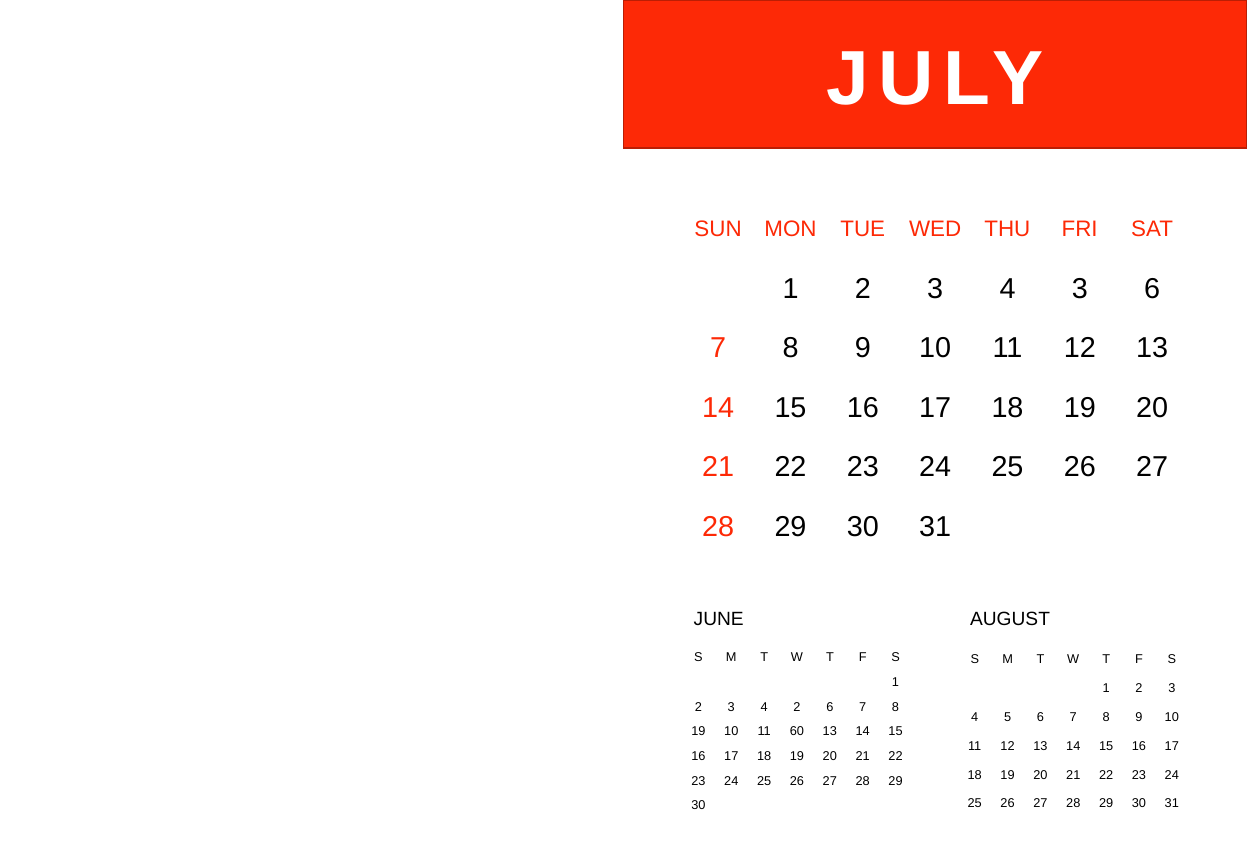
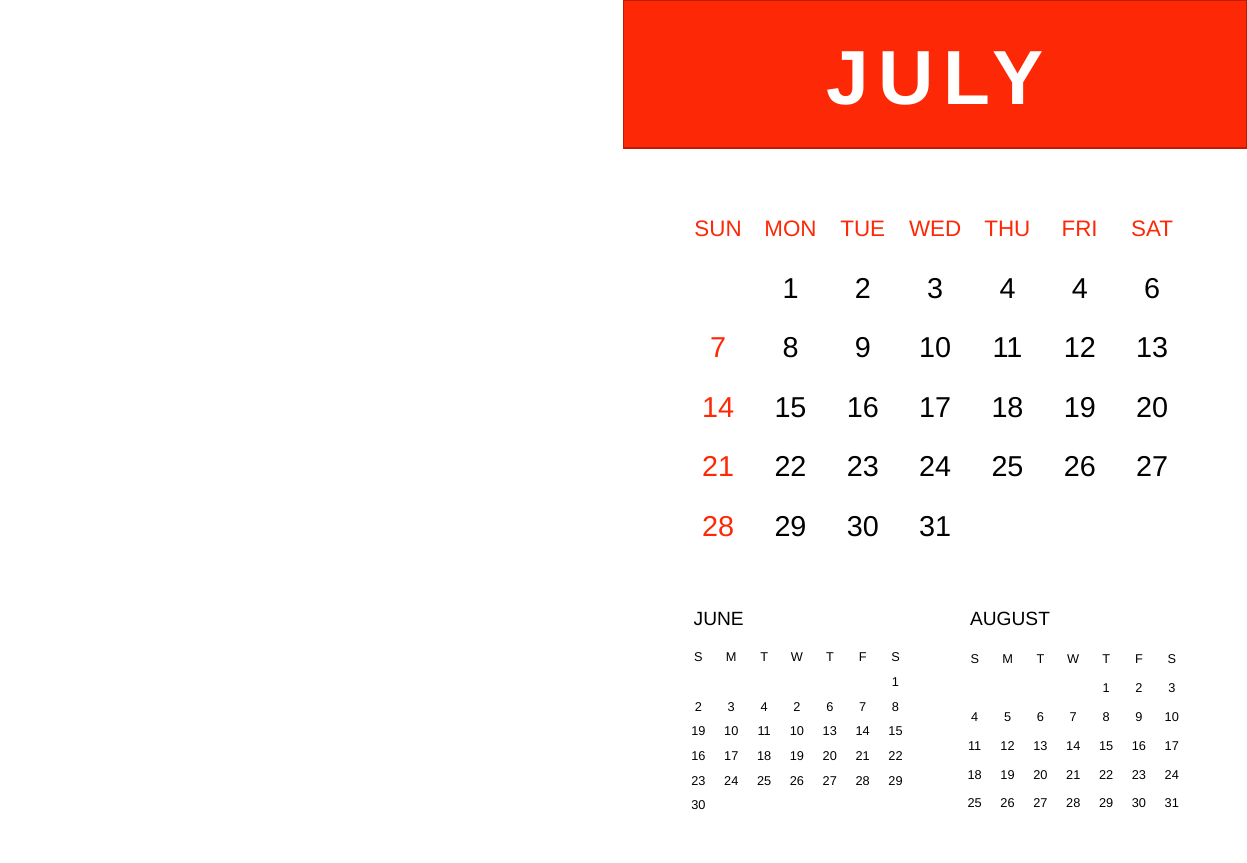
4 3: 3 -> 4 (1080, 289)
11 60: 60 -> 10 (797, 732)
